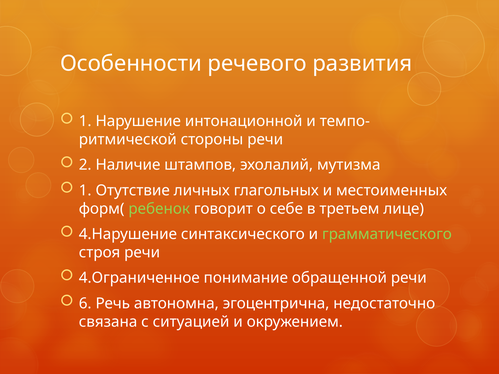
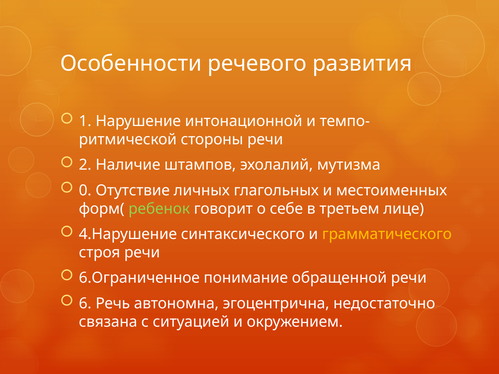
1: 1 -> 0 (85, 191)
грамматического colour: light green -> yellow (387, 234)
4.Ограниченное: 4.Ограниченное -> 6.Ограниченное (139, 278)
